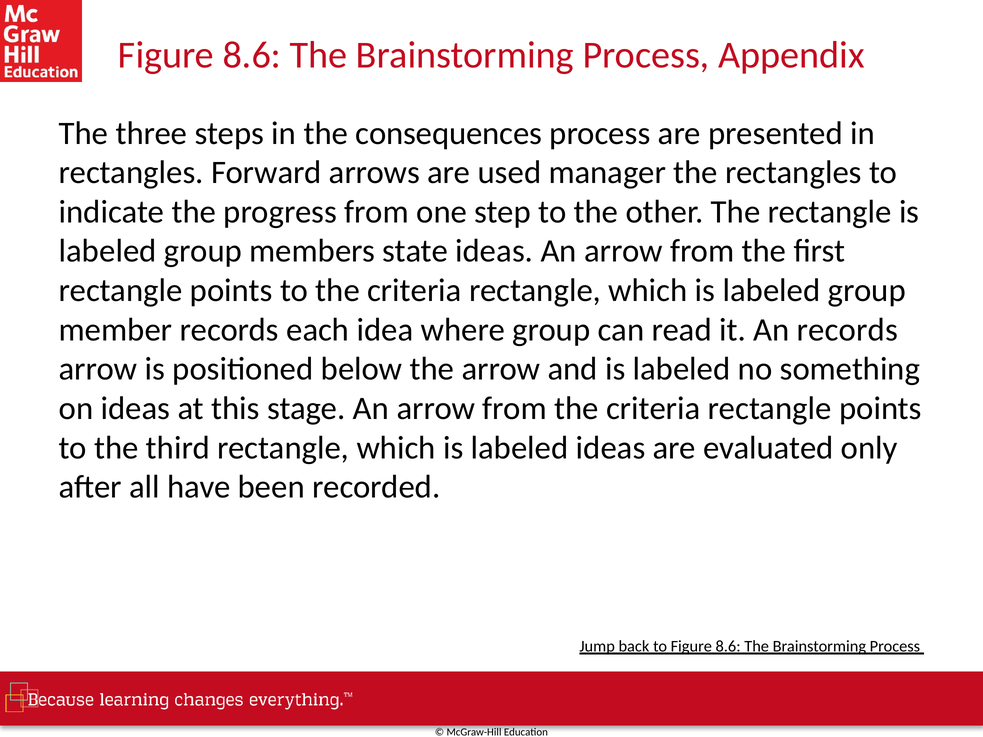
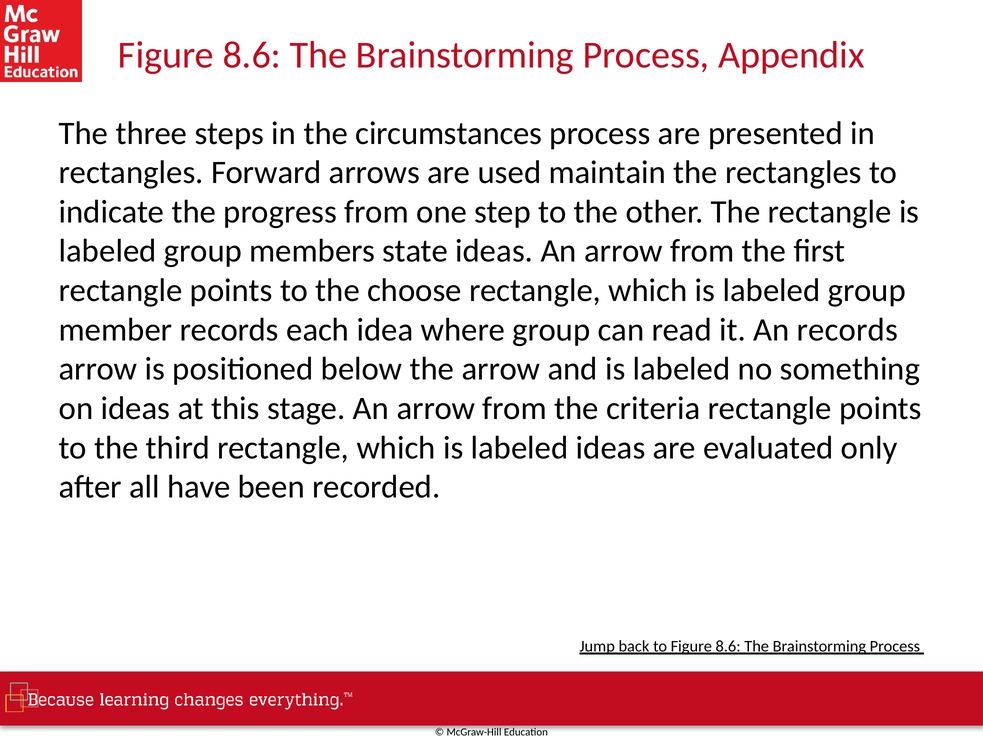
consequences: consequences -> circumstances (449, 133)
manager: manager -> maintain (607, 173)
to the criteria: criteria -> choose (414, 291)
